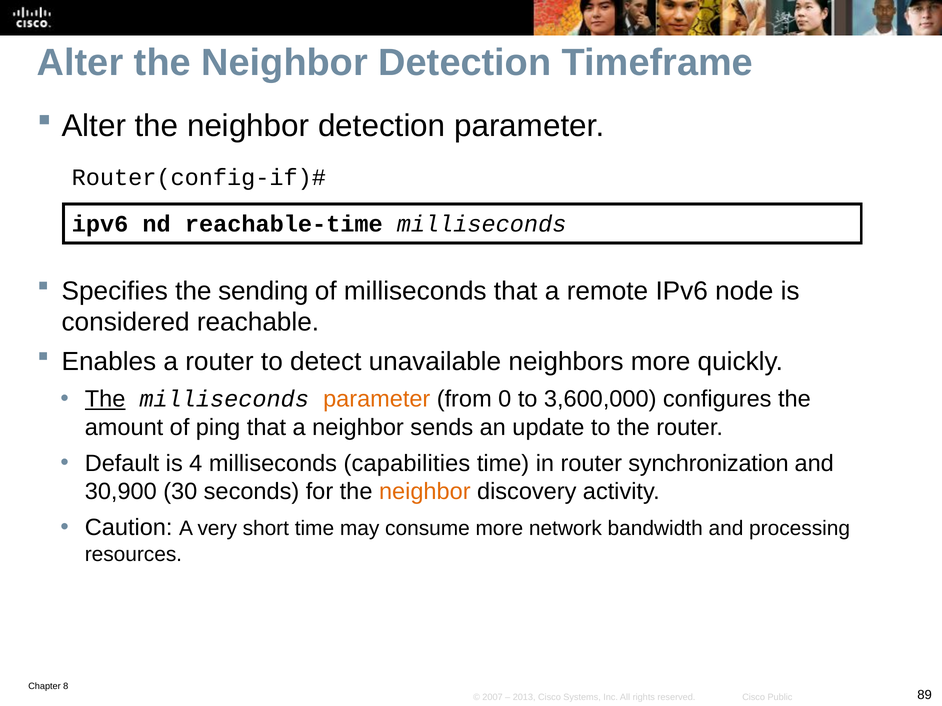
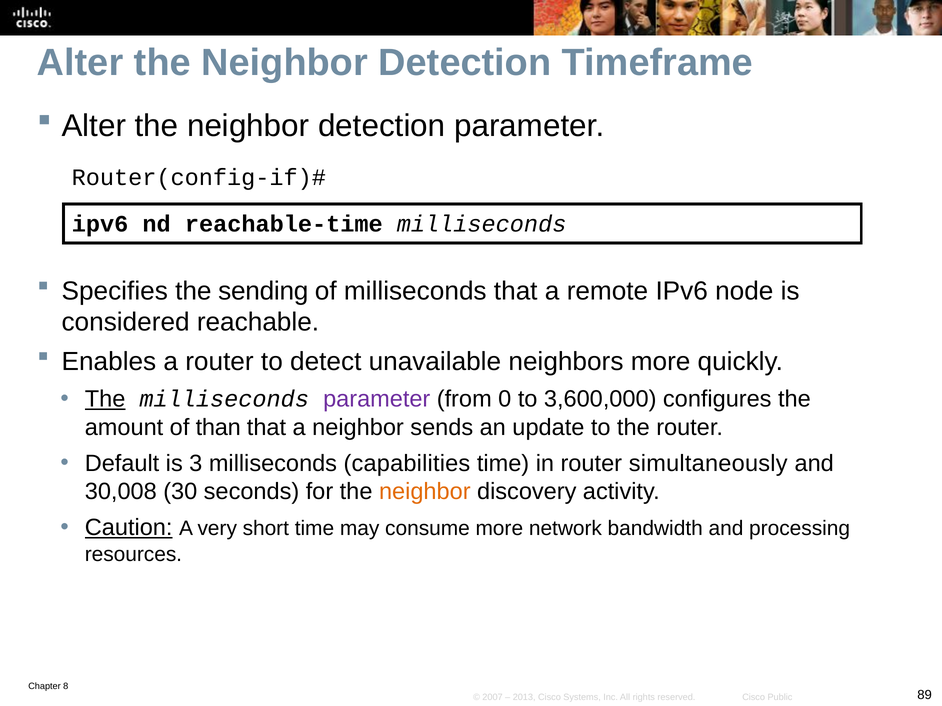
parameter colour: orange -> purple (377, 399)
ping: ping -> than (218, 428)
4: 4 -> 3 (196, 464)
synchronization: synchronization -> simultaneously (708, 464)
30,900: 30,900 -> 30,008 (121, 492)
Caution underline: none -> present (129, 528)
